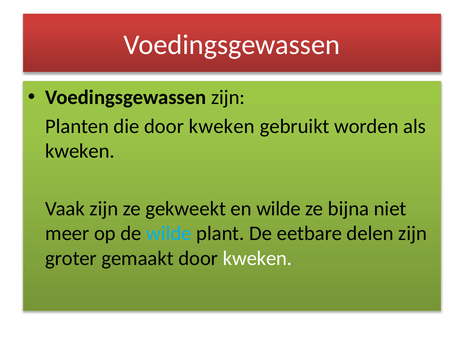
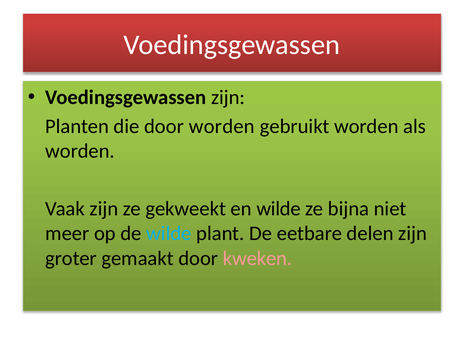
die door kweken: kweken -> worden (222, 126)
kweken: kweken -> worden (80, 151)
kweken colour: white -> pink (257, 258)
